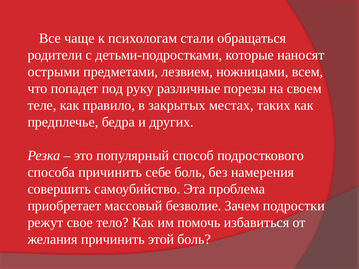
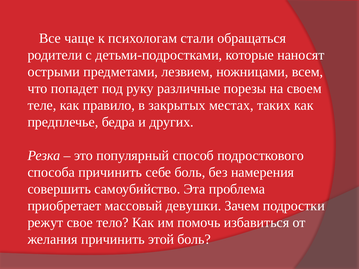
безволие: безволие -> девушки (194, 206)
